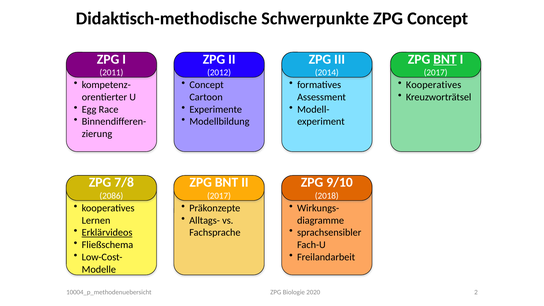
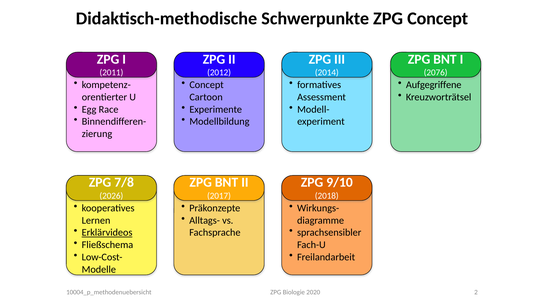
BNT underline: present -> none (445, 59)
2017: 2017 -> 2076 (436, 72)
Kooperatives: Kooperatives -> Aufgegriffene (434, 85)
2086: 2086 -> 2026 (111, 196)
